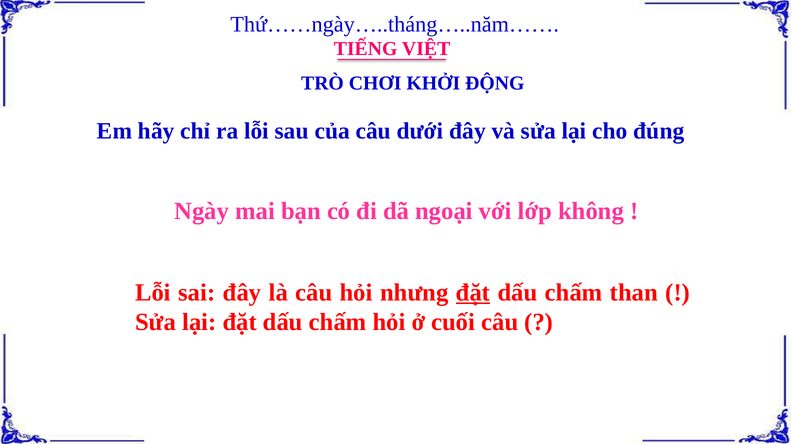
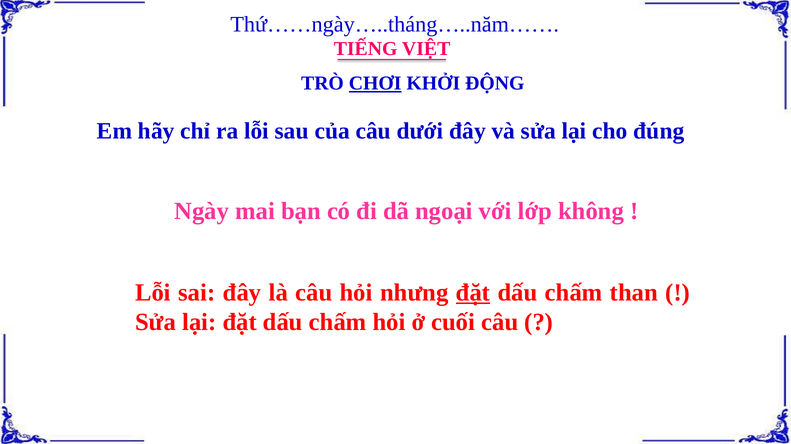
CHƠI underline: none -> present (375, 83)
